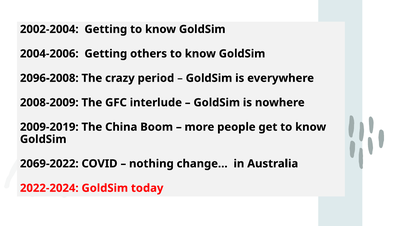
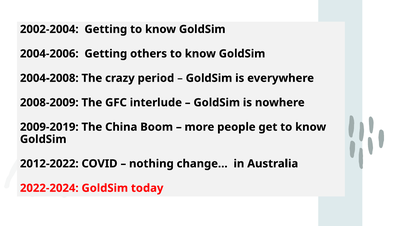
2096-2008: 2096-2008 -> 2004-2008 (49, 78)
2069-2022: 2069-2022 -> 2012-2022 (49, 164)
